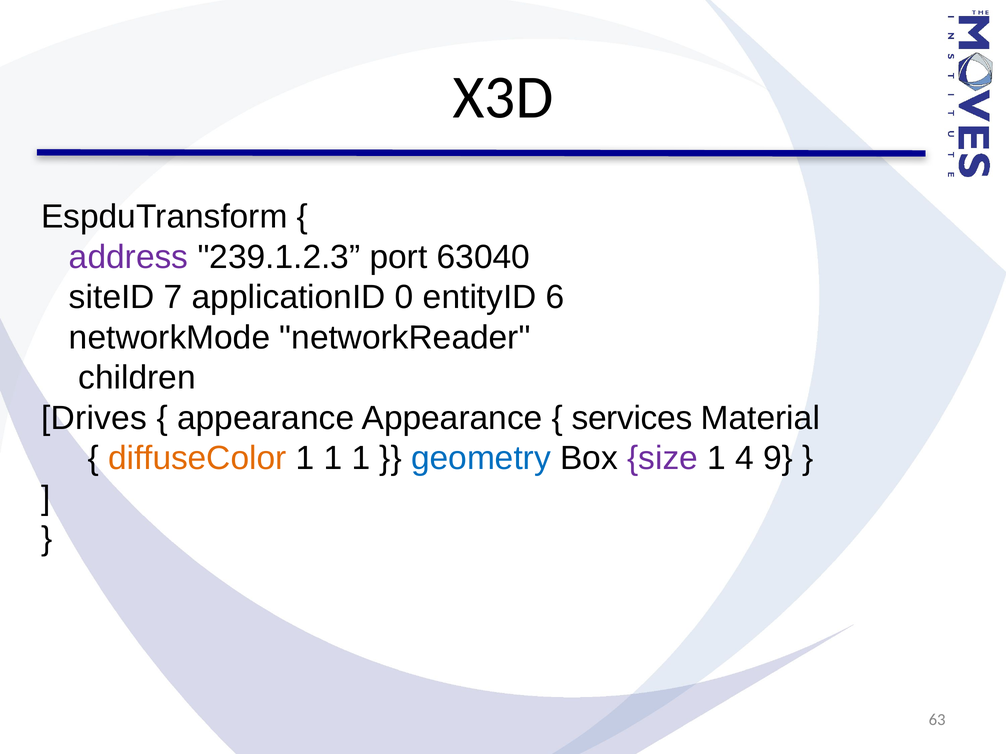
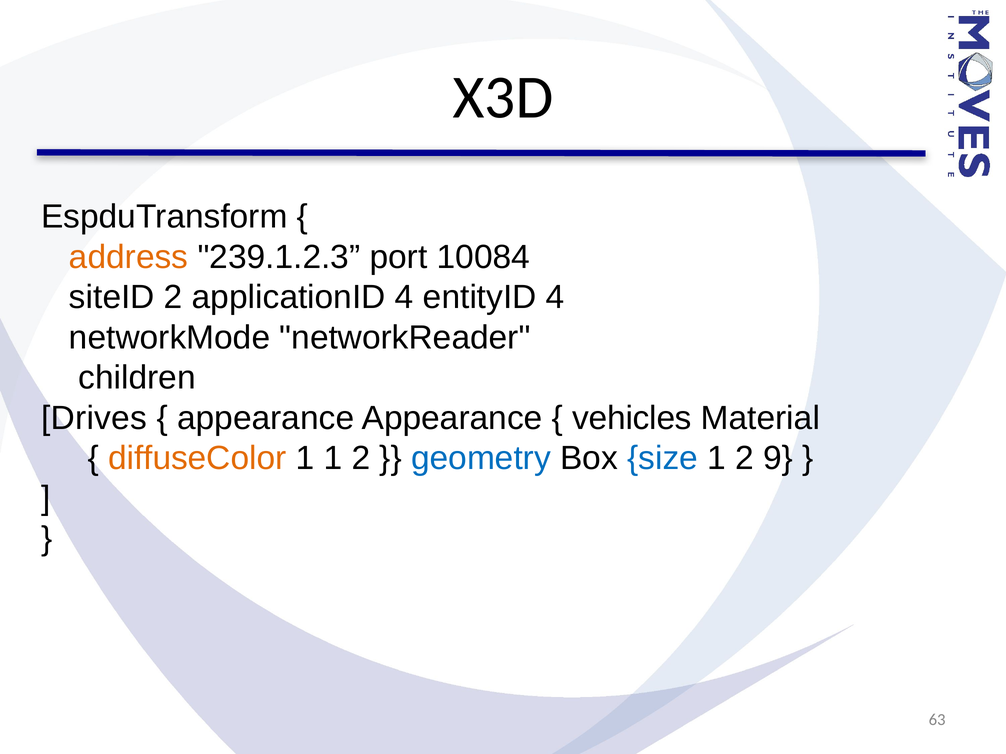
address colour: purple -> orange (129, 257)
63040: 63040 -> 10084 (483, 257)
siteID 7: 7 -> 2 (173, 298)
applicationID 0: 0 -> 4 (404, 298)
entityID 6: 6 -> 4 (555, 298)
services: services -> vehicles (632, 418)
1 1 1: 1 -> 2 (361, 459)
size colour: purple -> blue (663, 459)
4: 4 -> 2 (745, 459)
